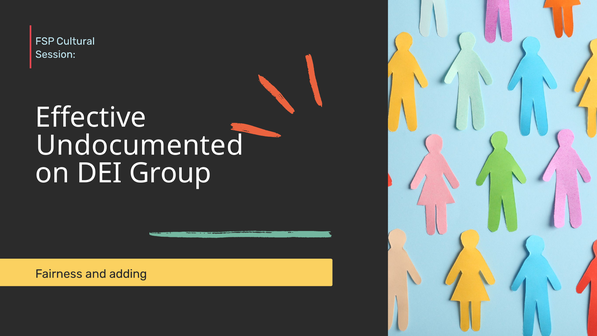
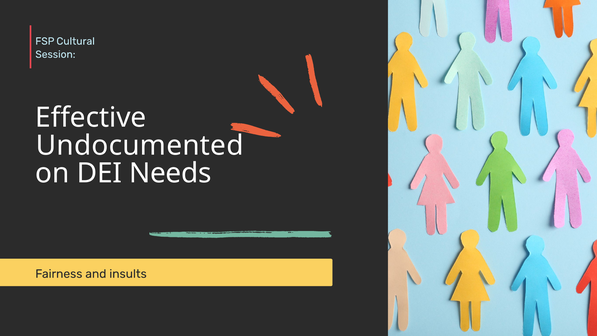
Group: Group -> Needs (170, 173)
adding: adding -> insults (128, 274)
